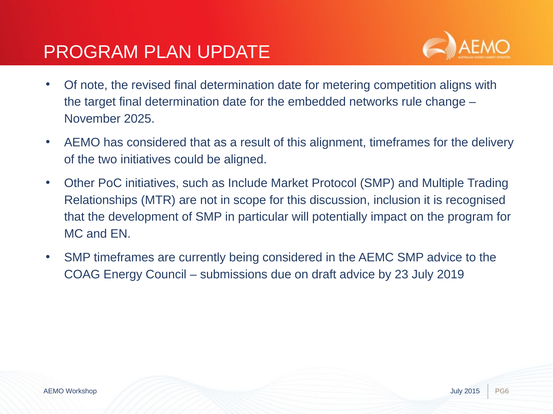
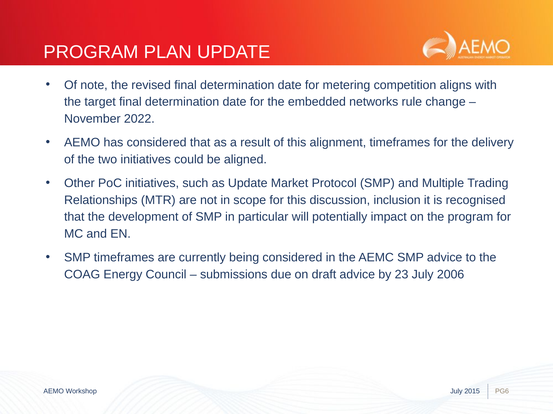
2025: 2025 -> 2022 (139, 119)
as Include: Include -> Update (248, 183)
2019: 2019 -> 2006 (451, 275)
